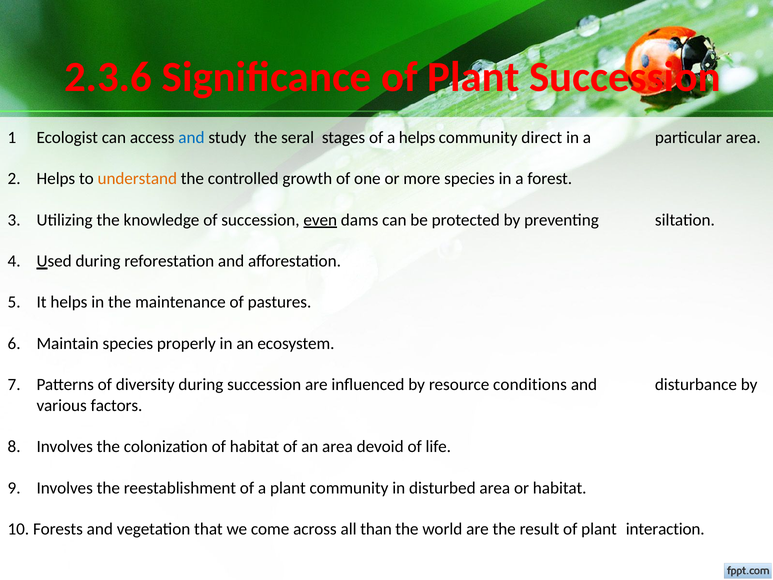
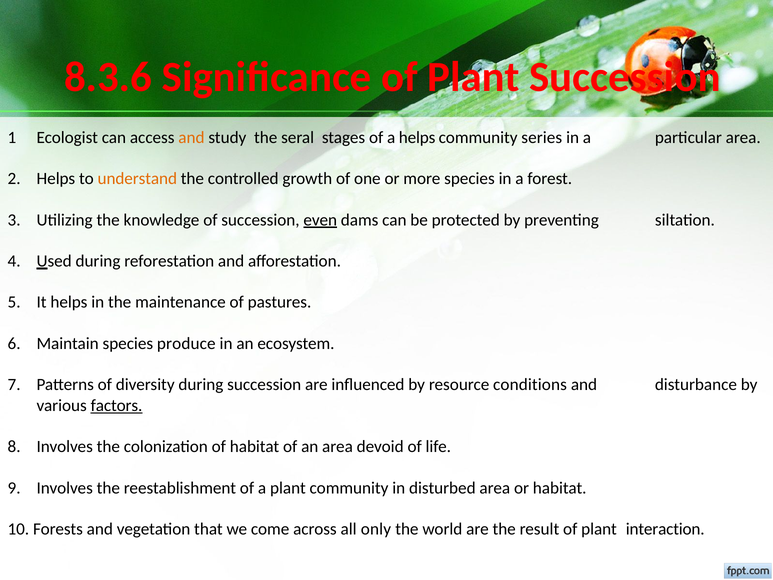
2.3.6: 2.3.6 -> 8.3.6 (108, 77)
and colour: blue -> orange (191, 137)
direct: direct -> series (542, 137)
properly: properly -> produce (186, 343)
factors underline: none -> present (117, 405)
than: than -> only (376, 529)
